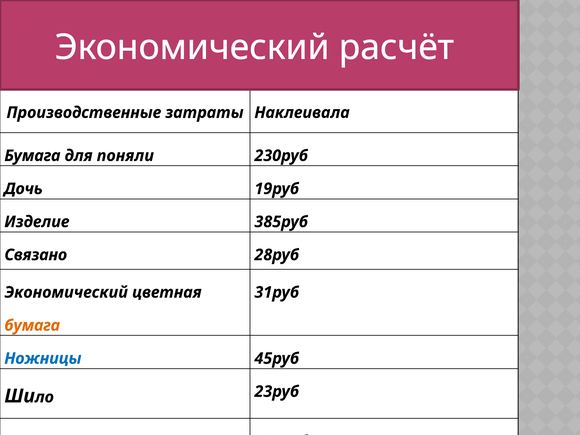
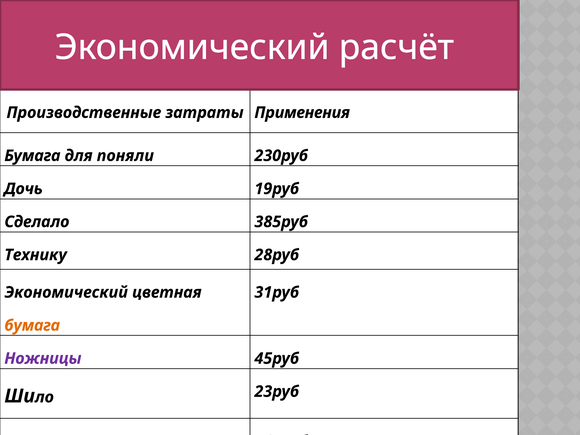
Наклеивала: Наклеивала -> Применения (302, 113)
Изделие: Изделие -> Сделало (37, 222)
Связано: Связано -> Технику (36, 255)
Ножницы colour: blue -> purple (43, 358)
